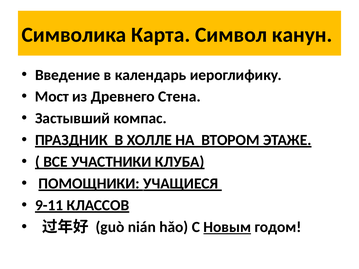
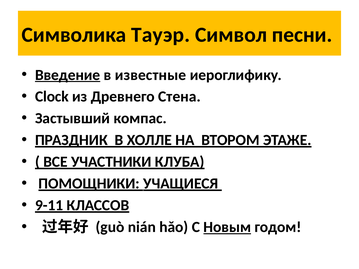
Карта: Карта -> Тауэр (161, 35)
канун: канун -> песни (302, 35)
Введение underline: none -> present (68, 75)
календарь: календарь -> известные (150, 75)
Мост: Мост -> Clock (52, 97)
